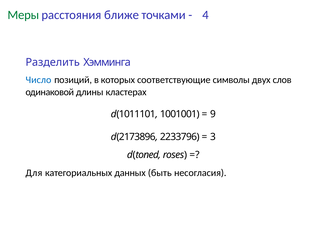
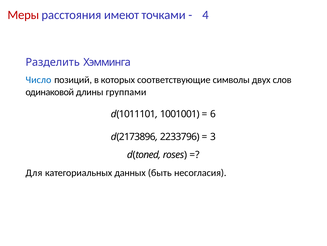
Меры colour: green -> red (23, 15)
ближе: ближе -> имеют (122, 15)
кластерах: кластерах -> группами (126, 92)
9: 9 -> 6 (213, 114)
